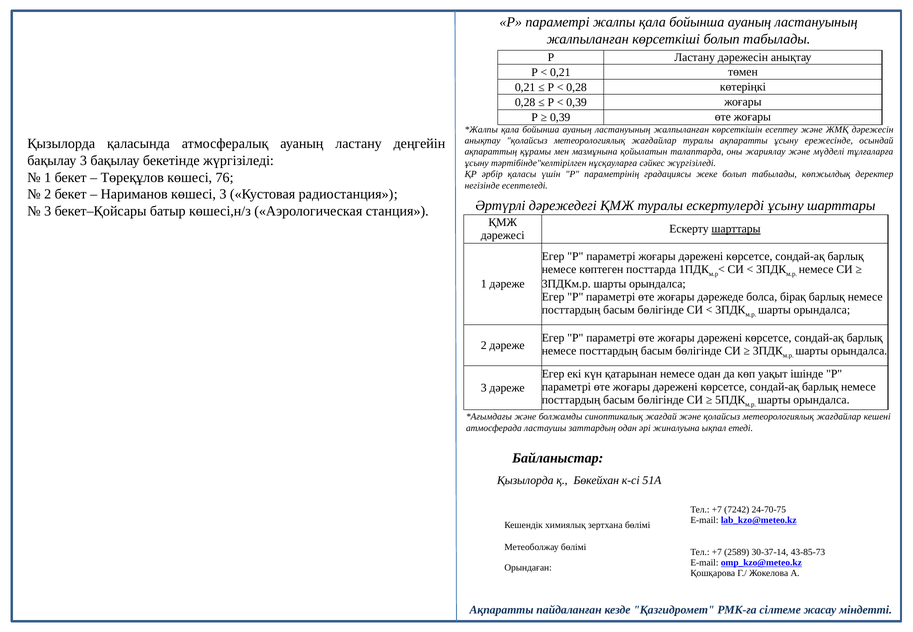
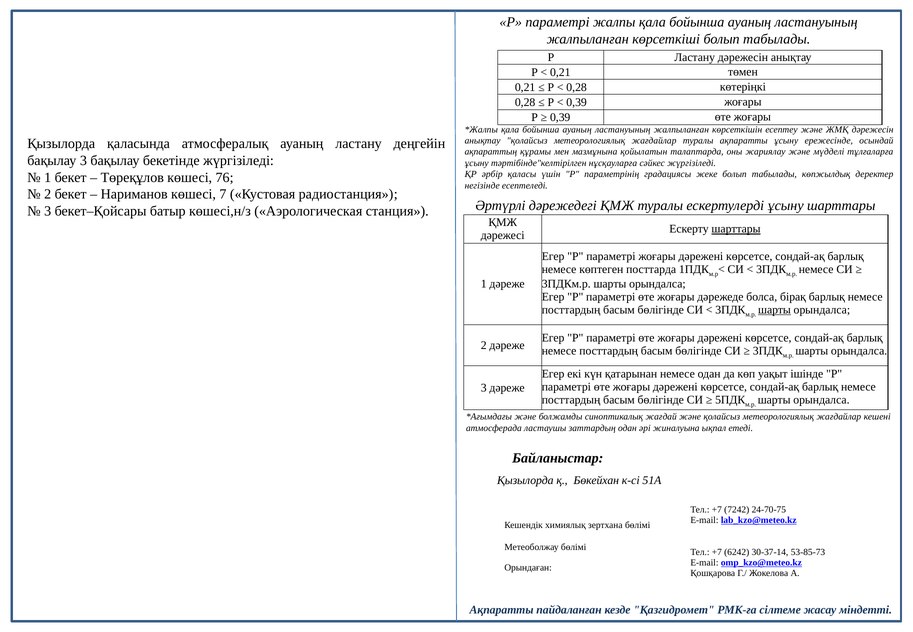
көшесі 3: 3 -> 7 (223, 194)
шарты underline: none -> present (774, 310)
2589: 2589 -> 6242 (737, 552)
43-85-73: 43-85-73 -> 53-85-73 (808, 552)
